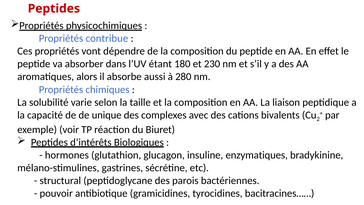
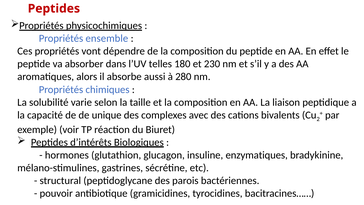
contribue: contribue -> ensemble (107, 38)
étant: étant -> telles (160, 64)
